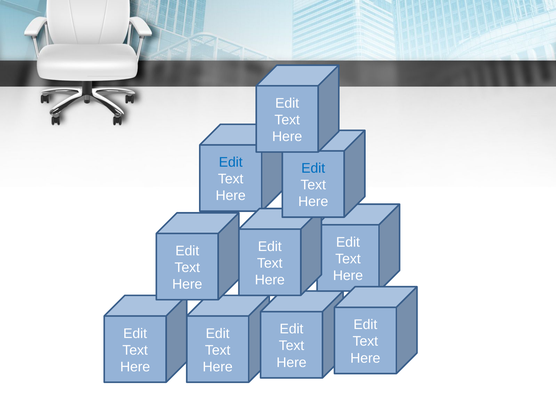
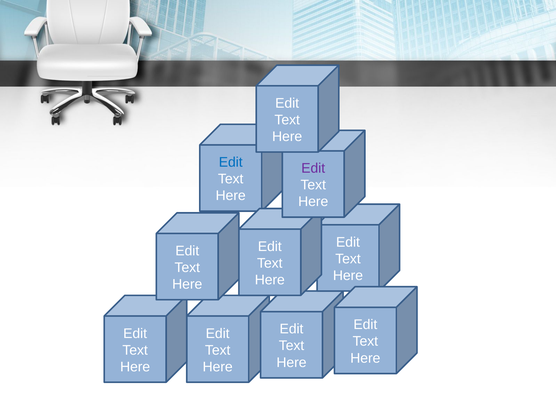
Edit colour: blue -> purple (313, 168)
